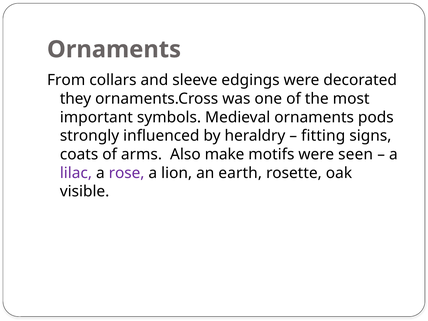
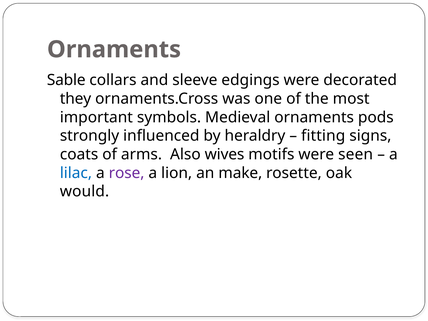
From: From -> Sable (66, 80)
make: make -> wives (225, 154)
lilac colour: purple -> blue (76, 173)
earth: earth -> make (240, 173)
visible: visible -> would (85, 191)
